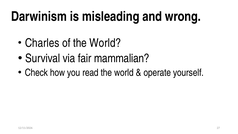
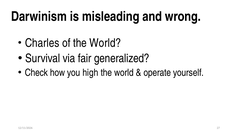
mammalian: mammalian -> generalized (122, 58)
read: read -> high (90, 72)
